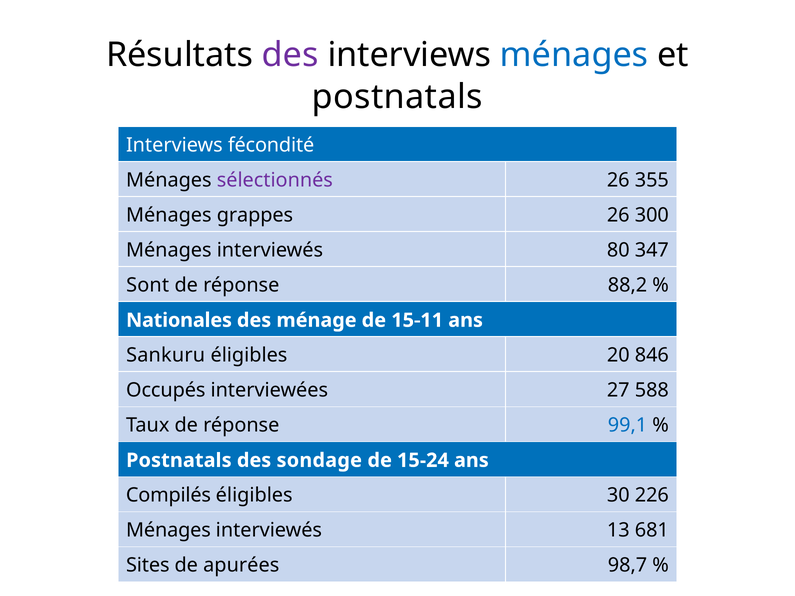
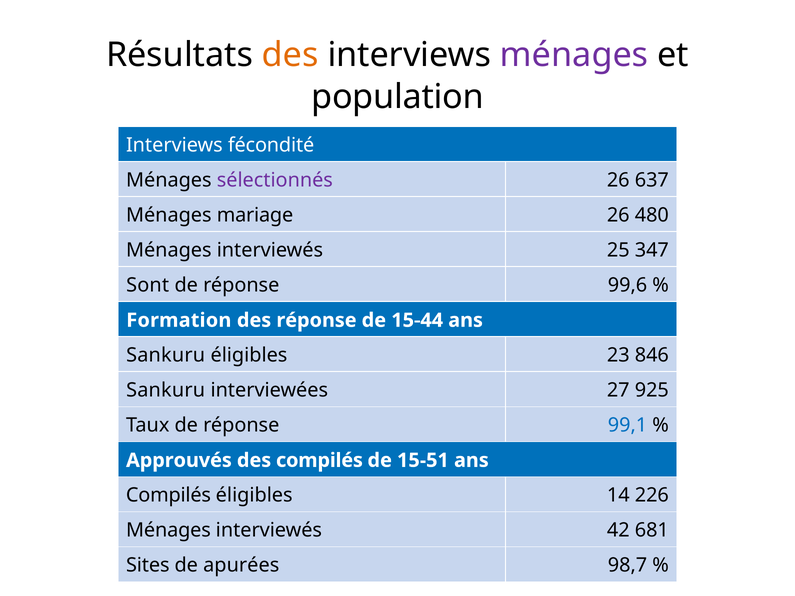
des colour: purple -> orange (290, 55)
ménages colour: blue -> purple (574, 55)
postnatals: postnatals -> population (398, 97)
355: 355 -> 637 (652, 180)
grappes: grappes -> mariage (255, 215)
300: 300 -> 480 (652, 215)
80: 80 -> 25 (618, 250)
88,2: 88,2 -> 99,6 (628, 285)
Nationales: Nationales -> Formation (179, 320)
des ménage: ménage -> réponse (316, 320)
15-11: 15-11 -> 15-44 (417, 320)
20: 20 -> 23 (618, 355)
Occupés: Occupés -> Sankuru (166, 390)
588: 588 -> 925 (652, 390)
Postnatals: Postnatals -> Approuvés (179, 461)
des sondage: sondage -> compilés (319, 461)
15-24: 15-24 -> 15-51 (423, 461)
30: 30 -> 14 (618, 496)
13: 13 -> 42 (618, 531)
